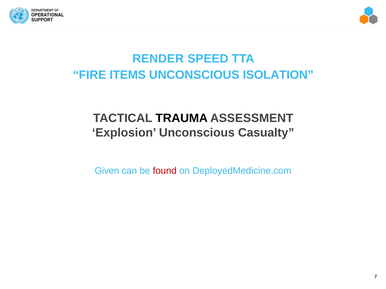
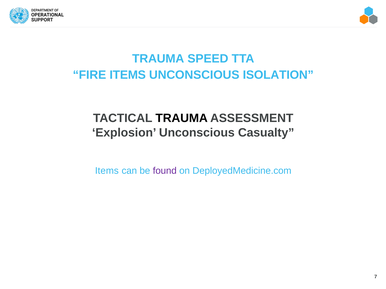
RENDER: RENDER -> TRAUMA (158, 59)
Given: Given -> Items (107, 171)
found colour: red -> purple (165, 171)
